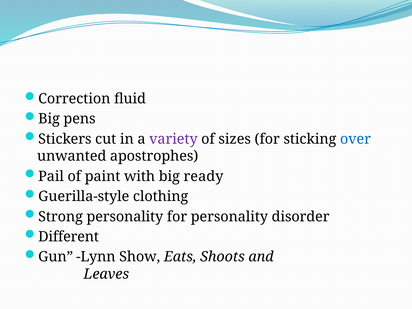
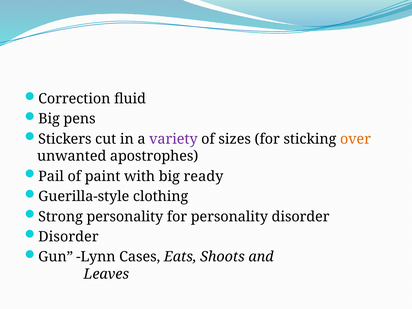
over colour: blue -> orange (355, 139)
Different: Different -> Disorder (68, 237)
Show: Show -> Cases (140, 257)
